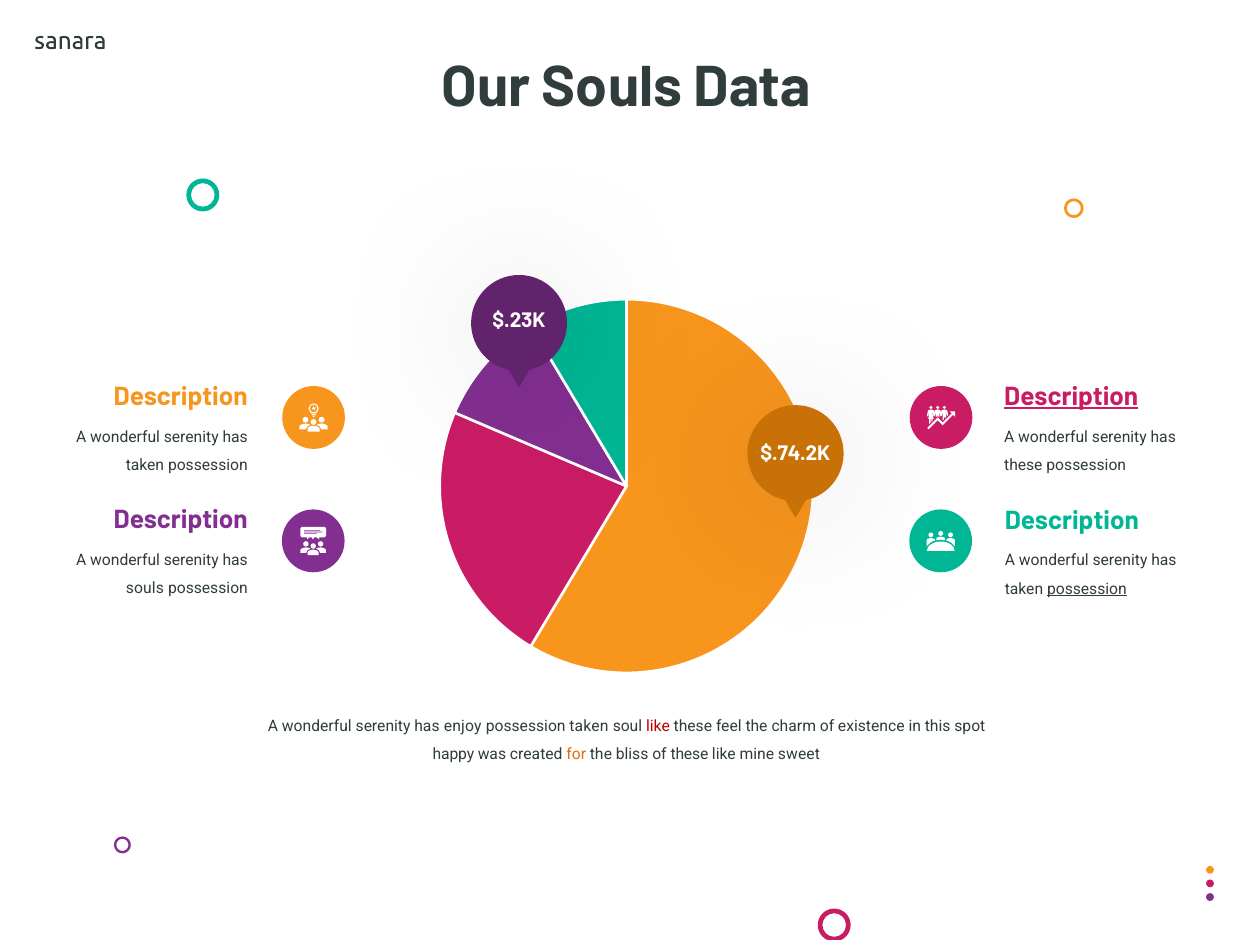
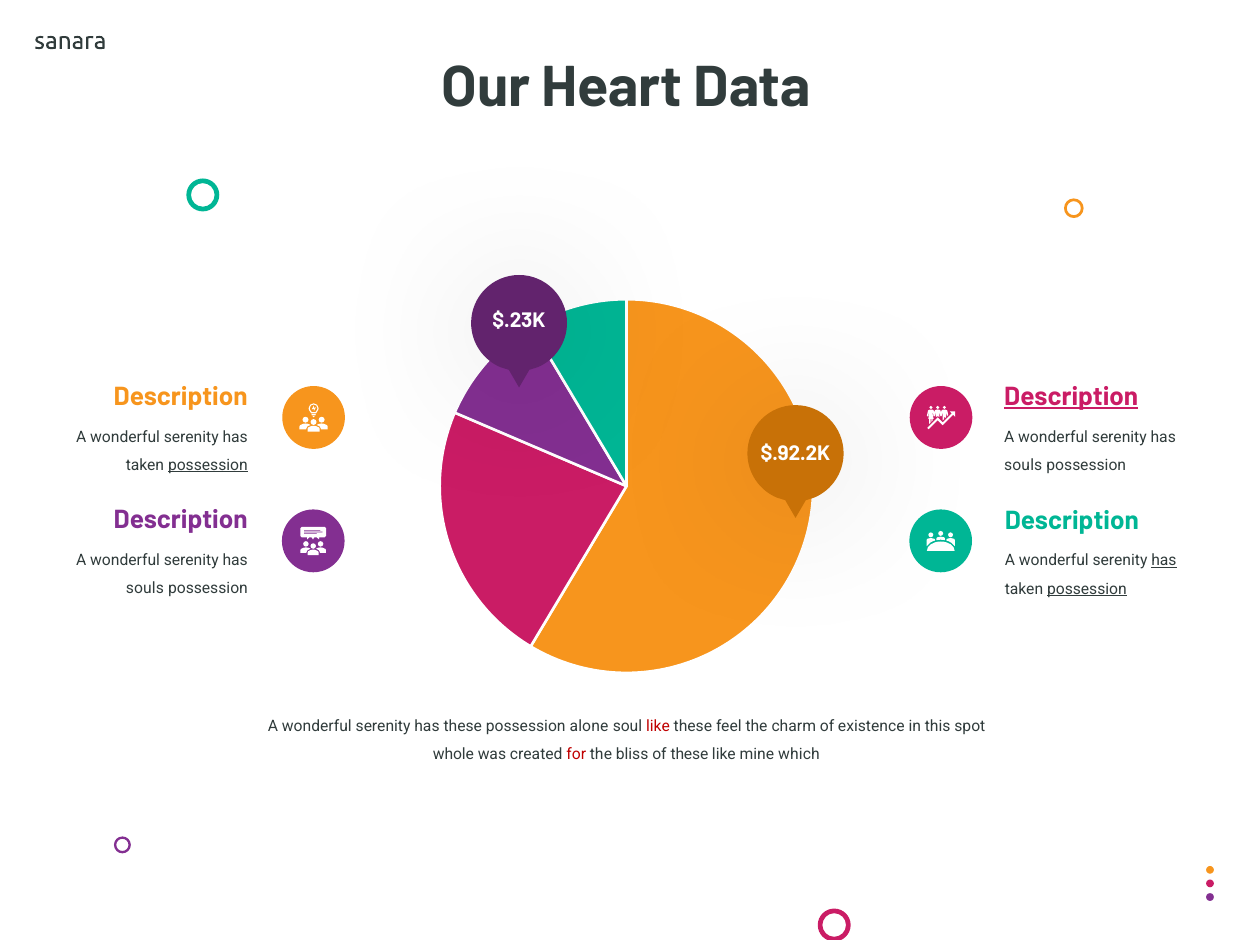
Our Souls: Souls -> Heart (612, 88)
$.74.2K: $.74.2K -> $.92.2K (795, 453)
possession underline: none -> present (208, 465)
these: these -> souls (1023, 466)
has underline: none -> present (1164, 561)
has enjoy: enjoy -> these (463, 726)
possession taken: taken -> alone (589, 726)
happy: happy -> whole (453, 754)
for colour: orange -> red (576, 754)
sweet: sweet -> which (799, 754)
